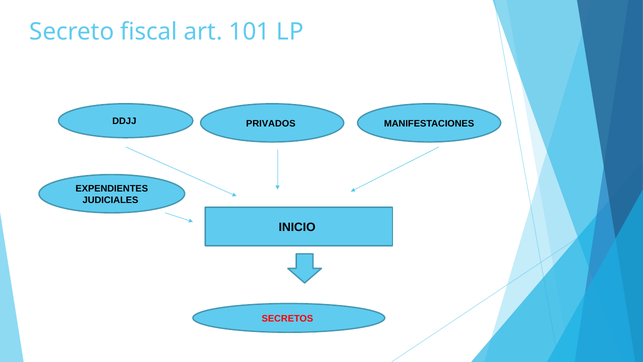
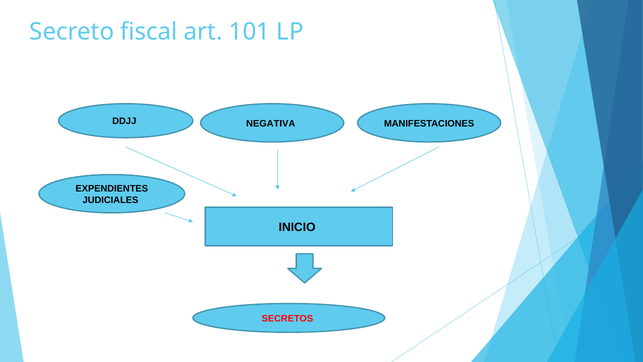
PRIVADOS: PRIVADOS -> NEGATIVA (271, 123)
